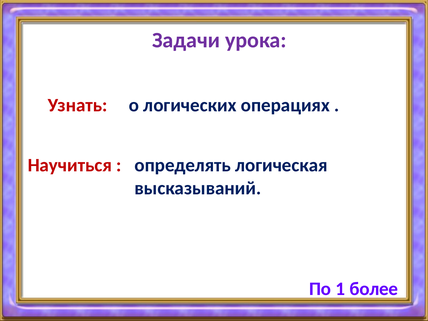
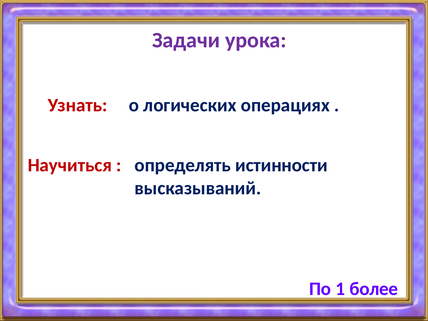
логическая: логическая -> истинности (282, 165)
